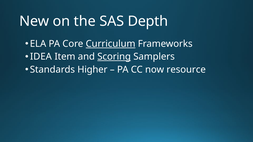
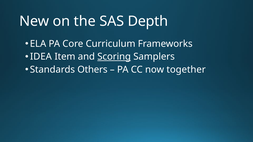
Curriculum underline: present -> none (111, 44)
Higher: Higher -> Others (92, 70)
resource: resource -> together (186, 70)
